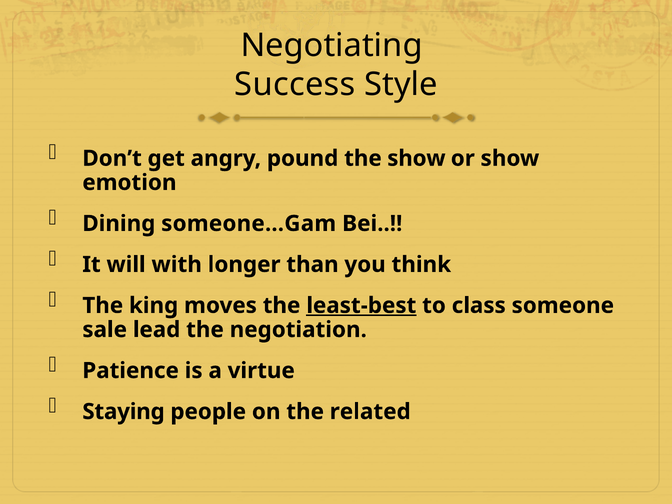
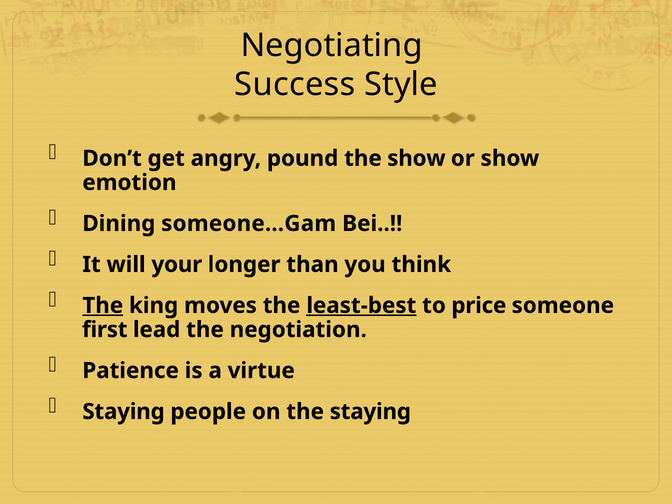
with: with -> your (177, 265)
The underline: none -> present (103, 306)
class: class -> price (479, 306)
sale: sale -> first (105, 330)
the related: related -> staying (370, 412)
